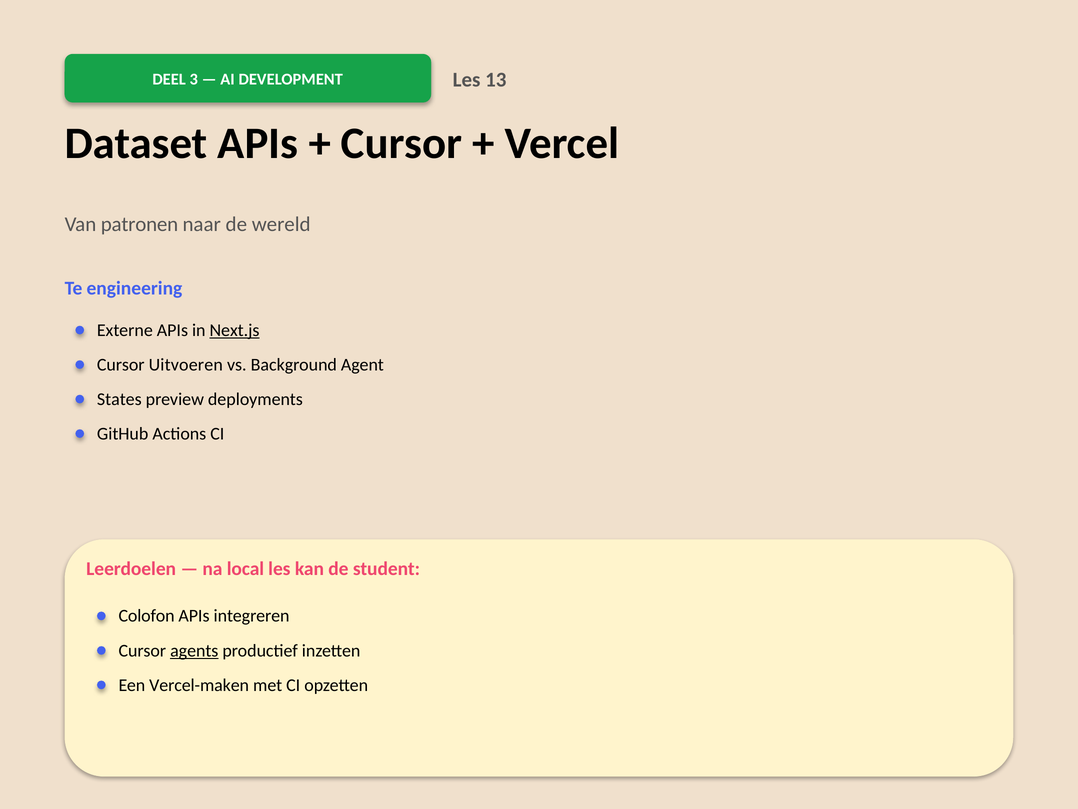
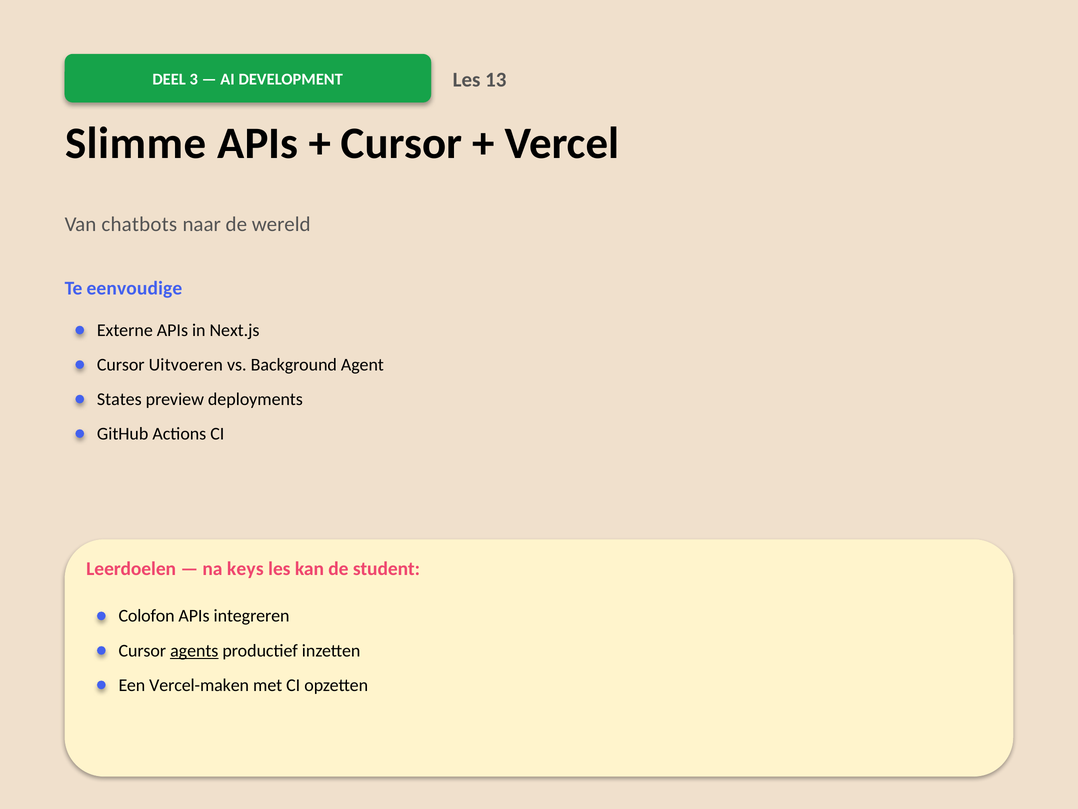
Dataset: Dataset -> Slimme (136, 143)
patronen: patronen -> chatbots (139, 224)
engineering: engineering -> eenvoudige (134, 288)
Next.js underline: present -> none (235, 330)
local: local -> keys (245, 568)
